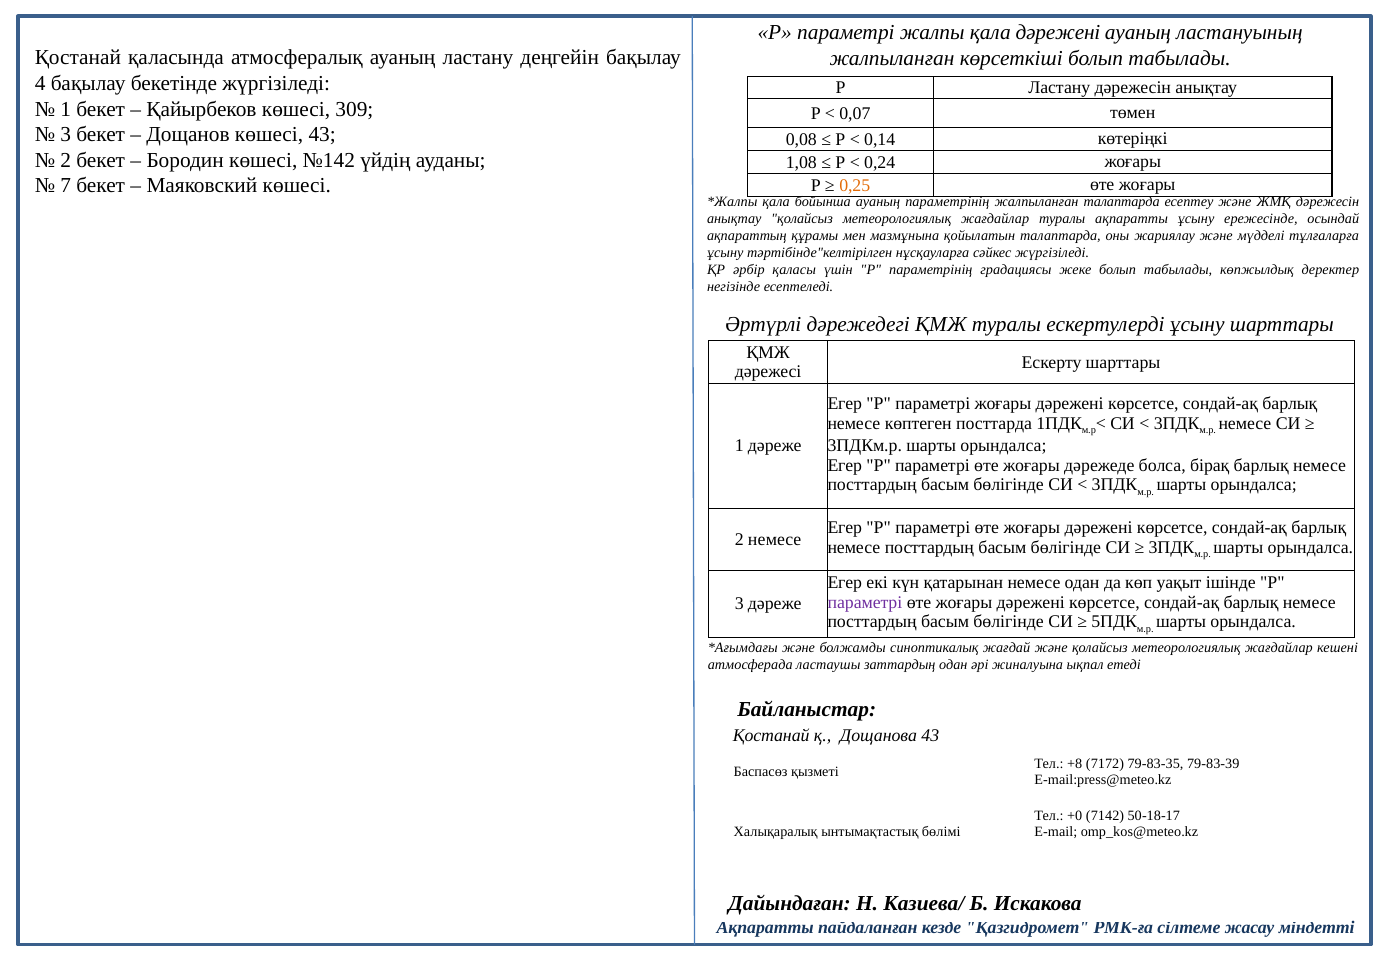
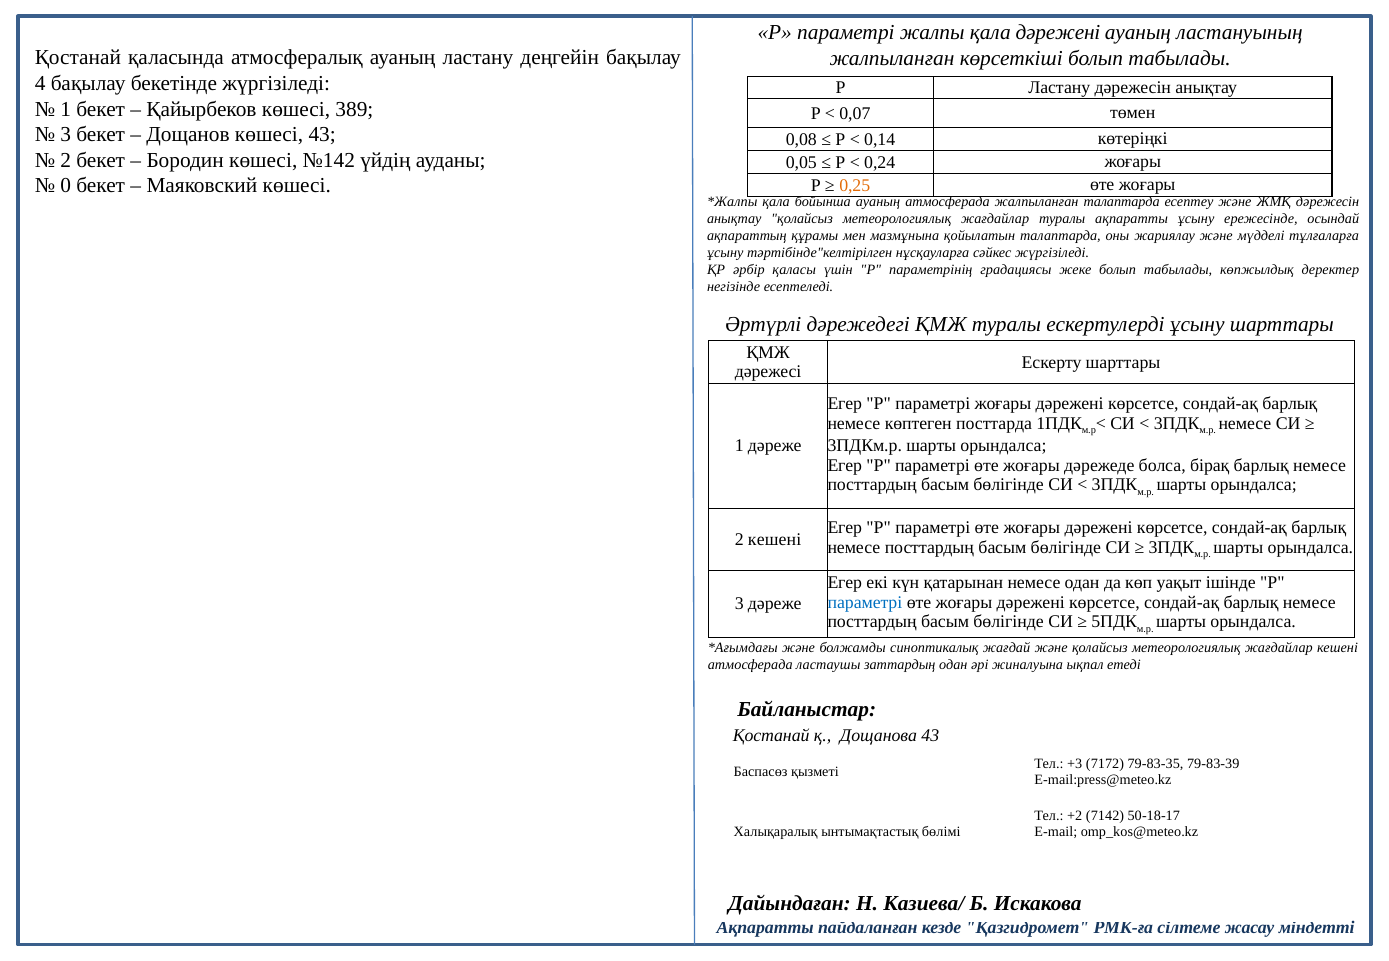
309: 309 -> 389 (354, 109)
1,08: 1,08 -> 0,05 (801, 163)
7: 7 -> 0 (66, 186)
ауаның параметрінің: параметрінің -> атмосферада (947, 202)
2 немесе: немесе -> кешені (775, 539)
параметрі colour: purple -> blue (865, 603)
+8: +8 -> +3 (1075, 765)
+0: +0 -> +2 (1075, 816)
